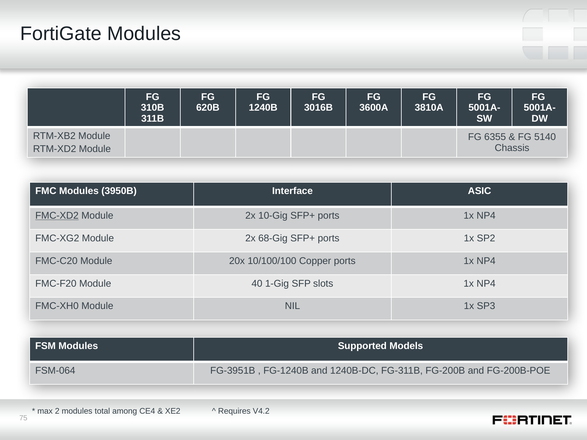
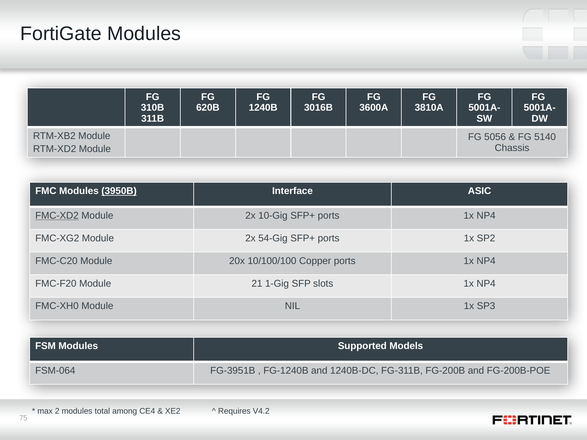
6355: 6355 -> 5056 (495, 137)
3950B underline: none -> present (119, 191)
68-Gig: 68-Gig -> 54-Gig (273, 238)
40: 40 -> 21 (257, 284)
